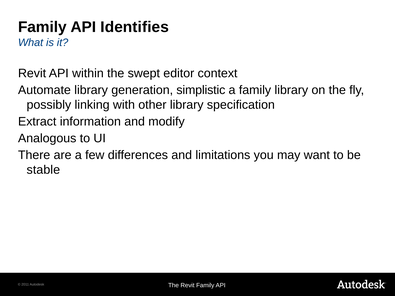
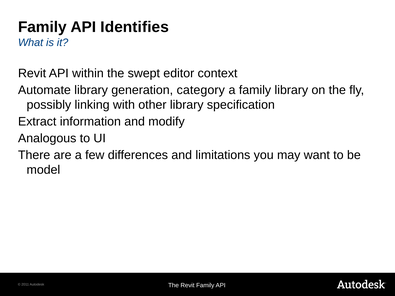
simplistic: simplistic -> category (201, 90)
stable: stable -> model (43, 170)
